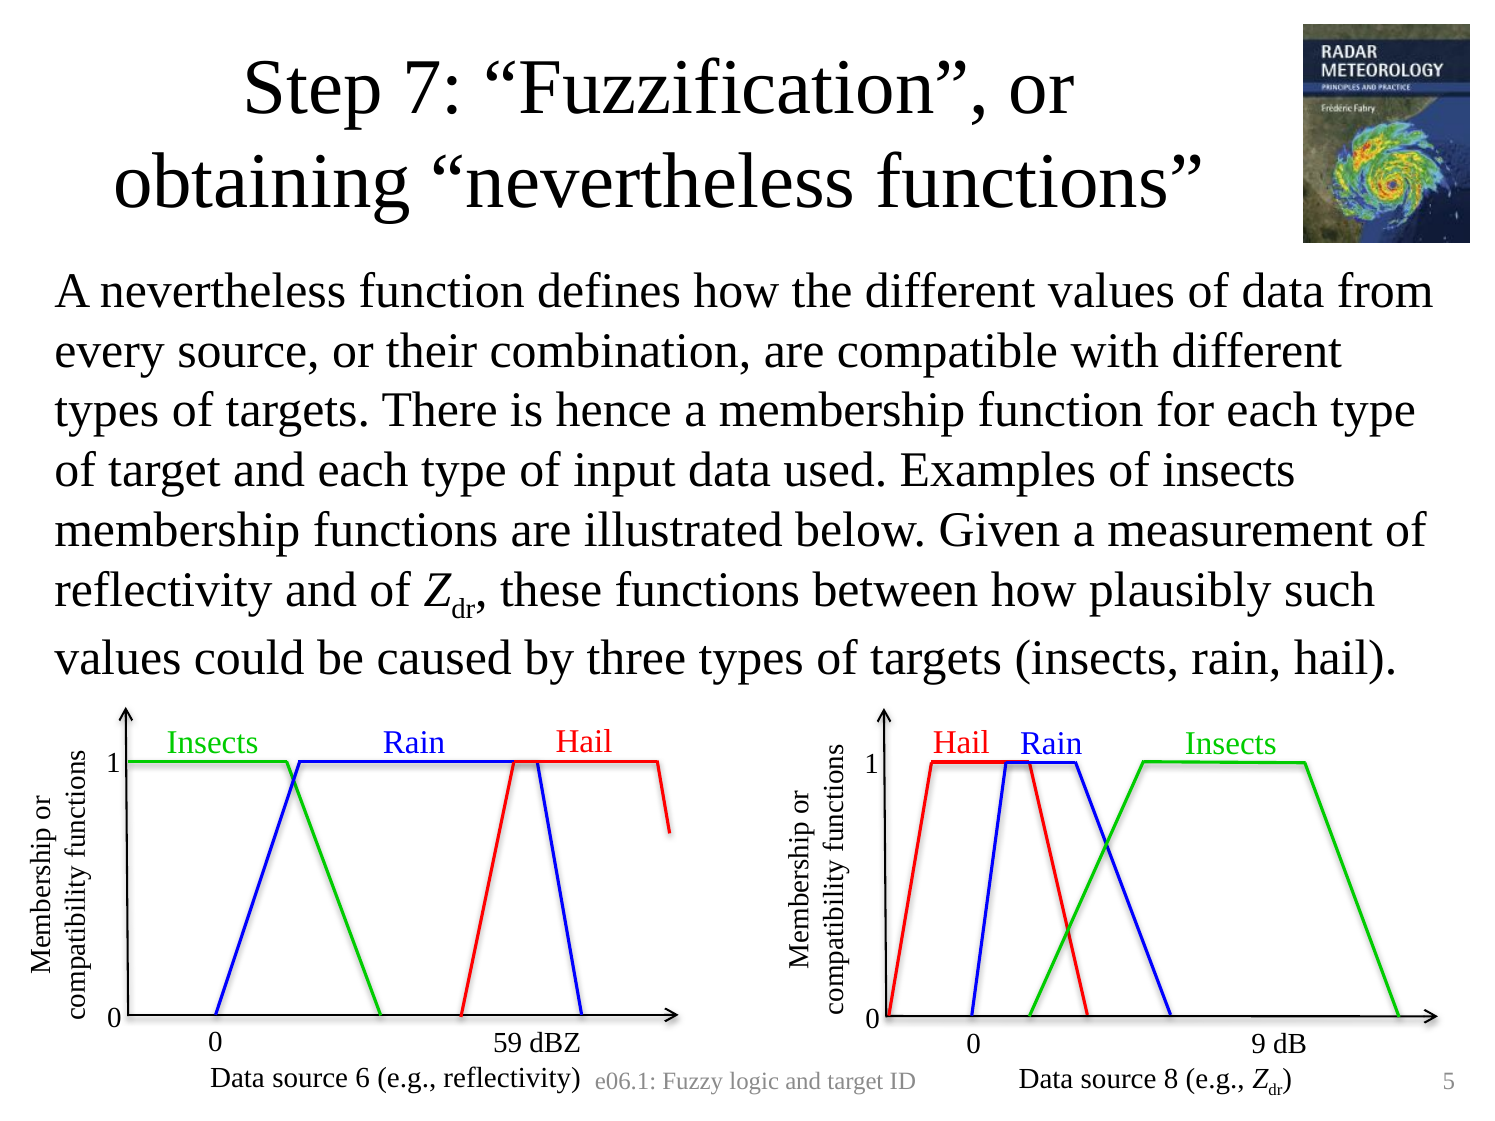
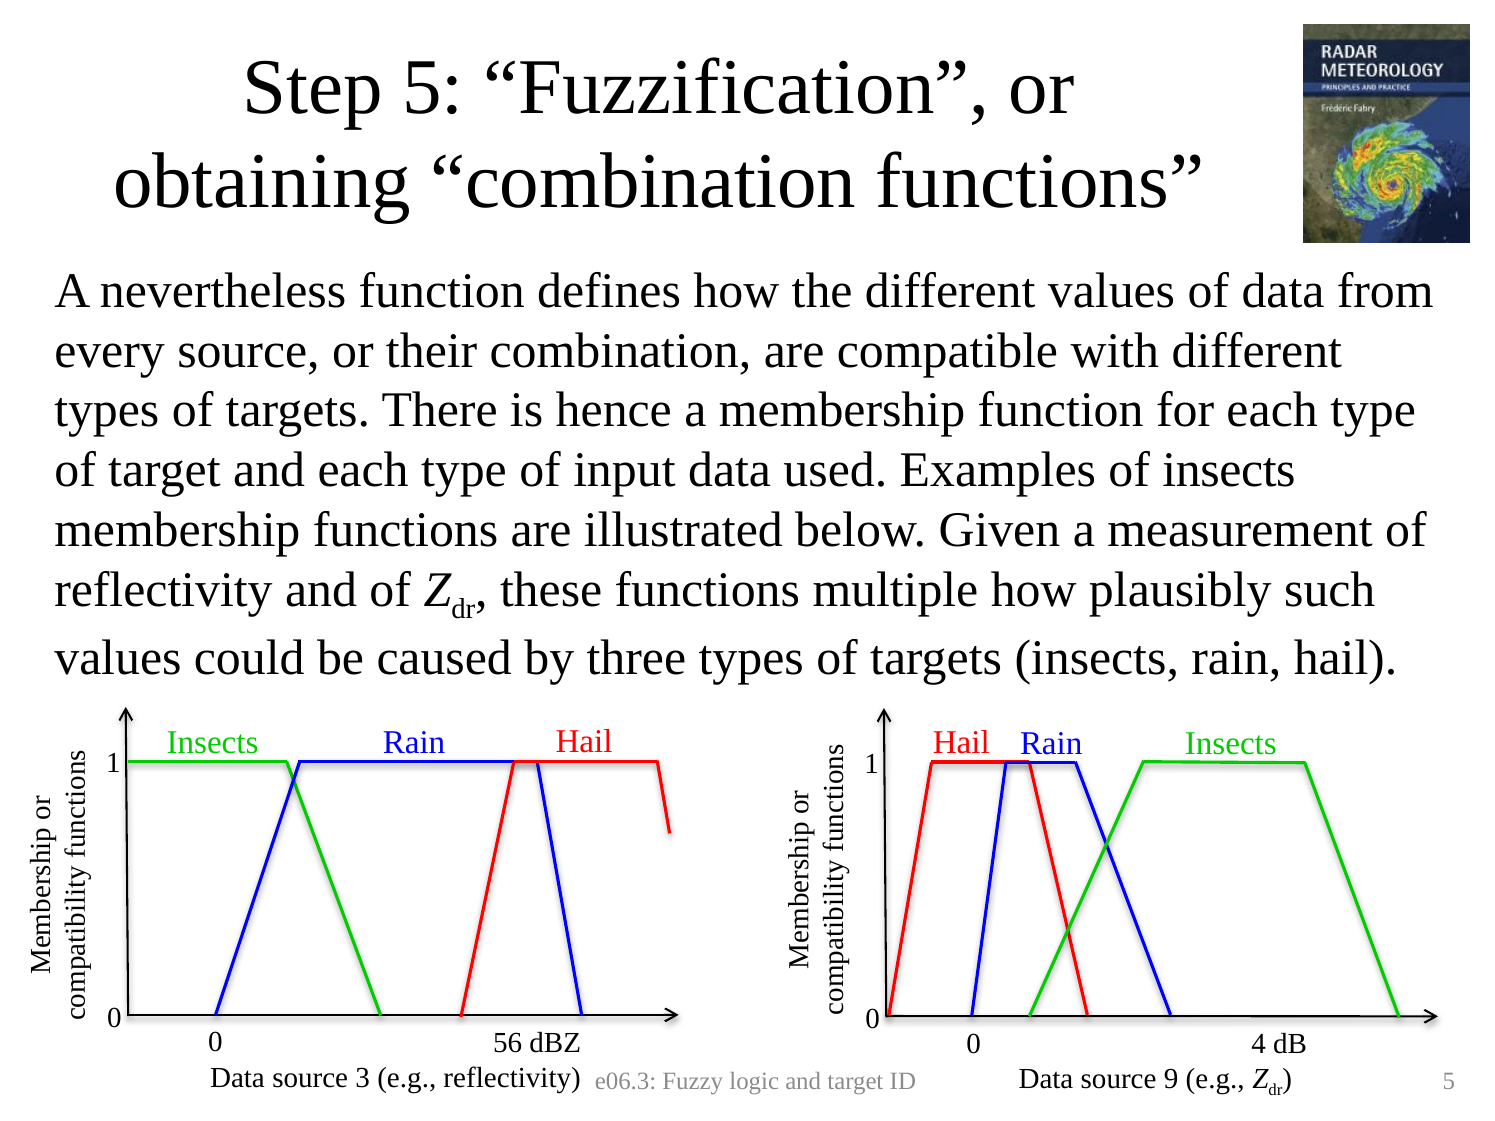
Step 7: 7 -> 5 (433, 87)
obtaining nevertheless: nevertheless -> combination (643, 182)
between: between -> multiple (895, 590)
59: 59 -> 56 (508, 1043)
9: 9 -> 4 (1259, 1044)
6: 6 -> 3 (363, 1078)
8: 8 -> 9 (1171, 1079)
e06.1: e06.1 -> e06.3 (626, 1081)
